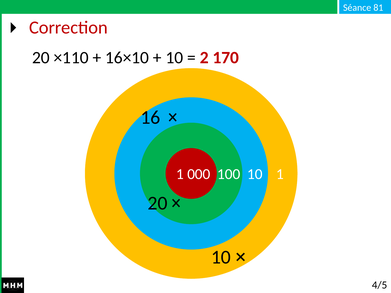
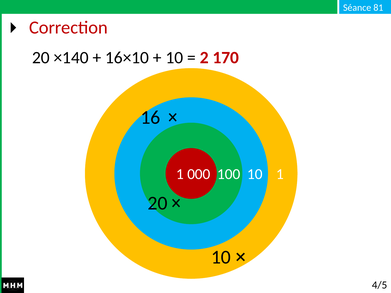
×110: ×110 -> ×140 (71, 58)
